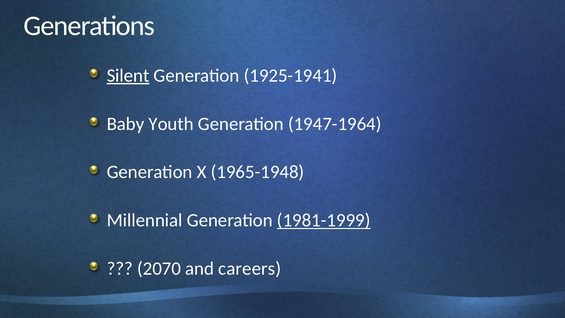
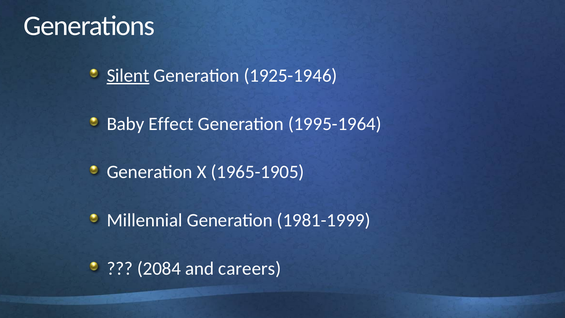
1925-1941: 1925-1941 -> 1925-1946 (291, 75)
Youth: Youth -> Effect (171, 124)
1947-1964: 1947-1964 -> 1995-1964 (335, 124)
1965-1948: 1965-1948 -> 1965-1905 (258, 172)
1981-1999 underline: present -> none (324, 220)
2070: 2070 -> 2084 (159, 268)
